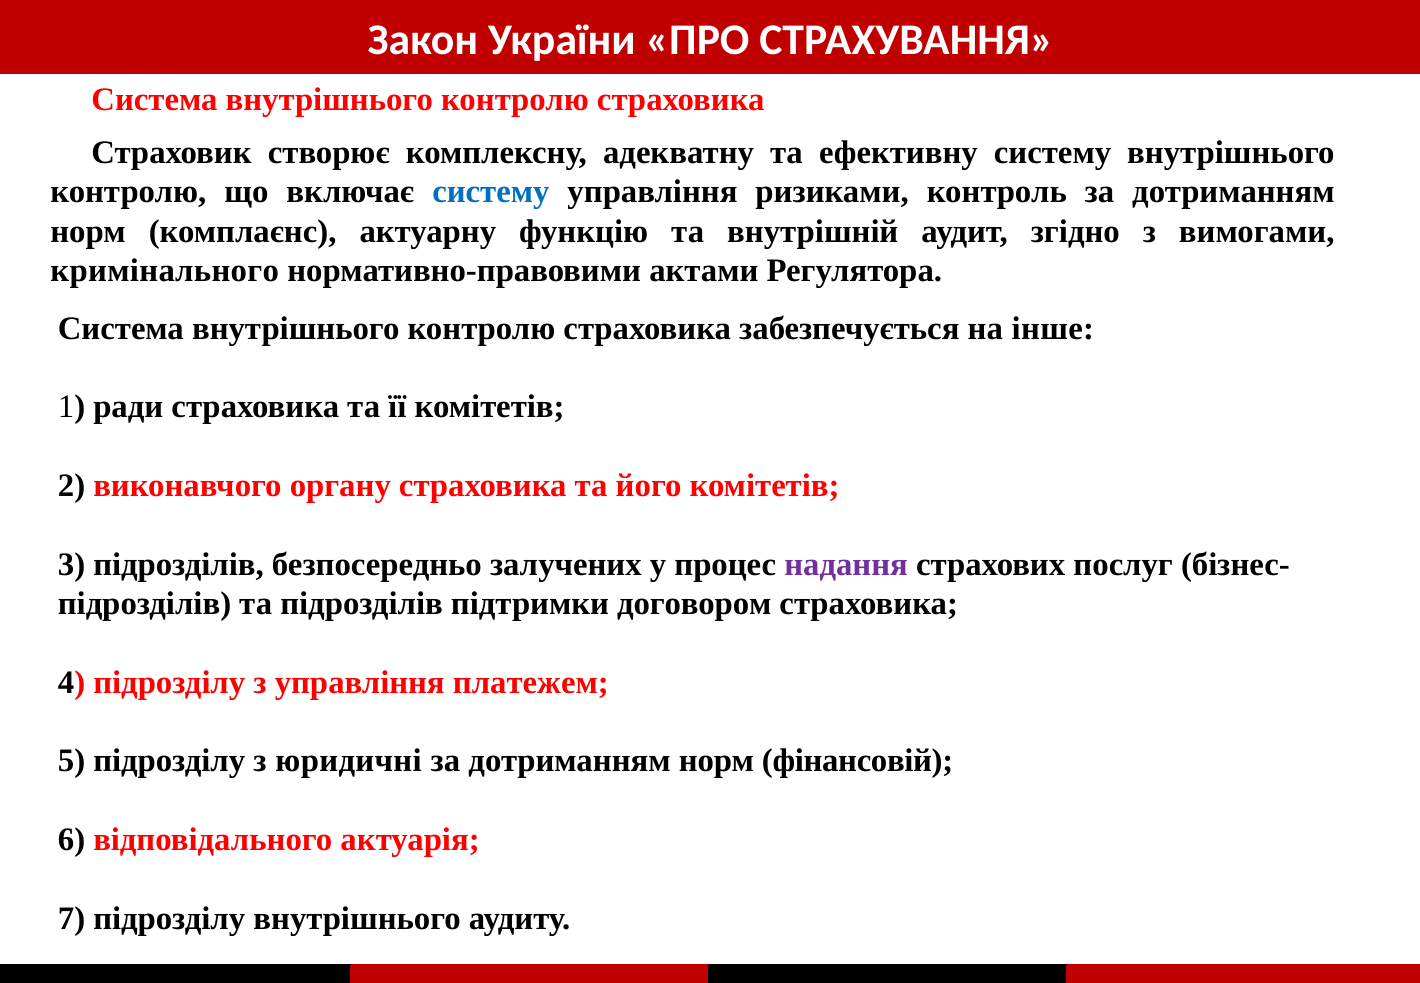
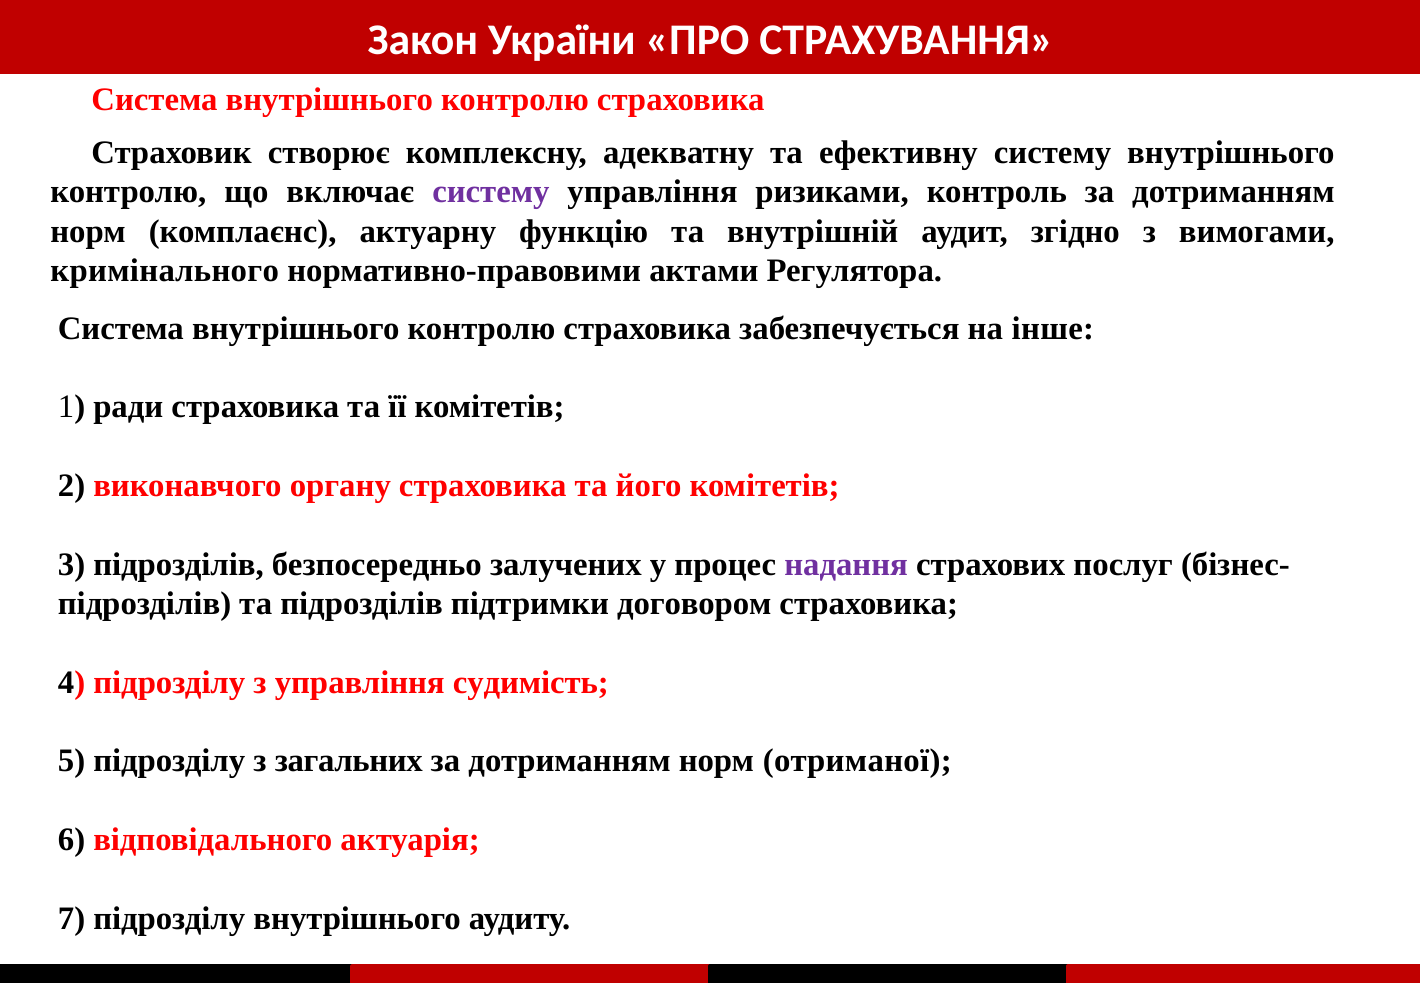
систему colour: blue -> purple (491, 192)
платежем: платежем -> судимість (531, 682)
юридичні: юридичні -> загальних (349, 761)
фінансовій: фінансовій -> отриманої (857, 761)
